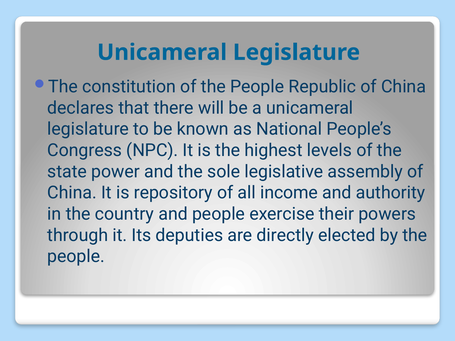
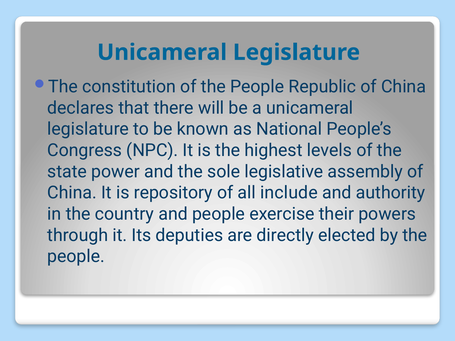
income: income -> include (289, 193)
